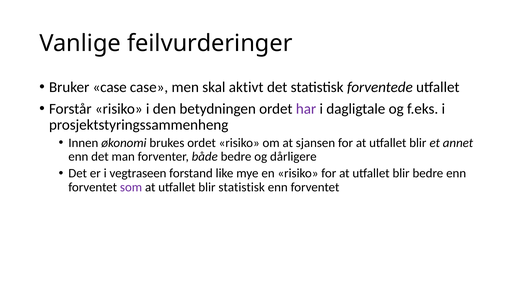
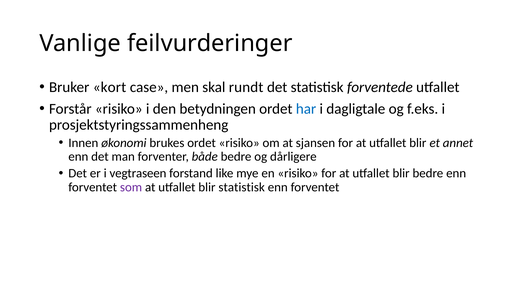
Bruker case: case -> kort (110, 87)
aktivt: aktivt -> rundt (246, 87)
har colour: purple -> blue (306, 109)
